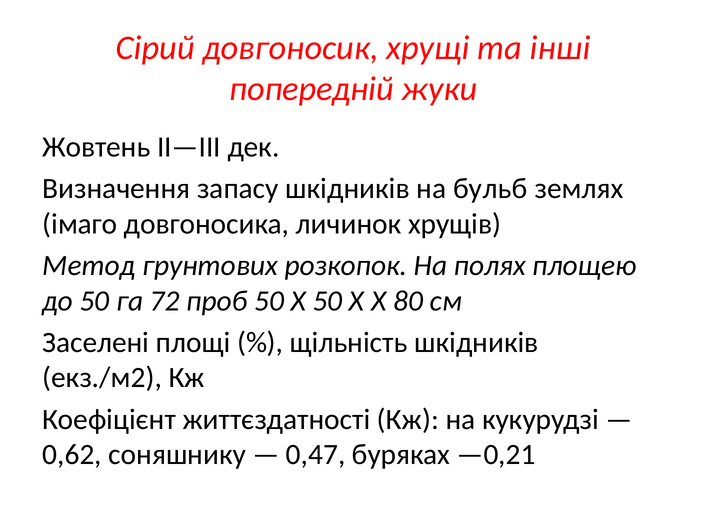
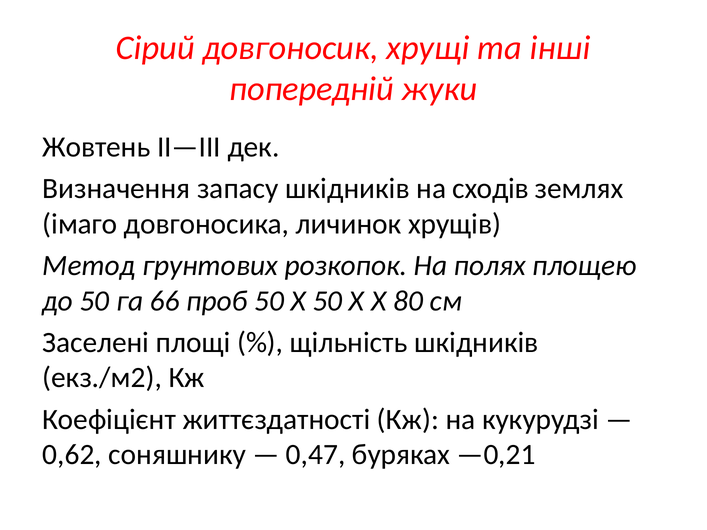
бульб: бульб -> сходів (491, 189)
72: 72 -> 66 (165, 301)
